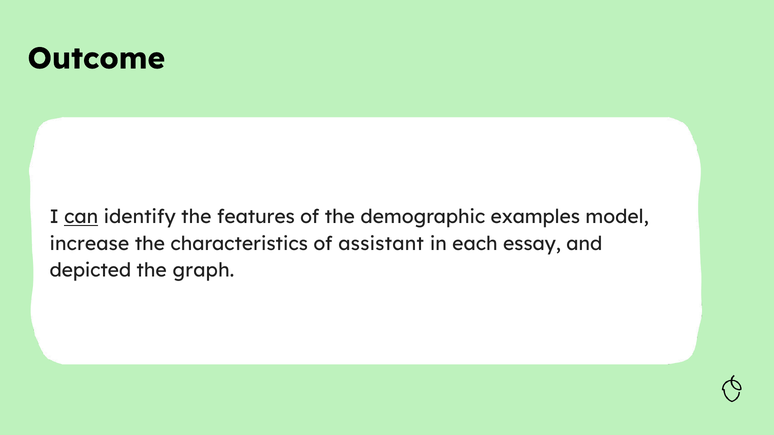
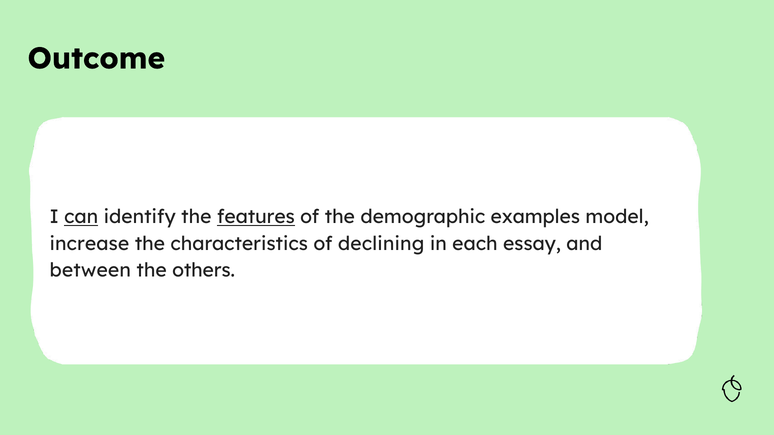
features underline: none -> present (256, 217)
assistant: assistant -> declining (381, 244)
depicted: depicted -> between (90, 271)
graph: graph -> others (204, 271)
